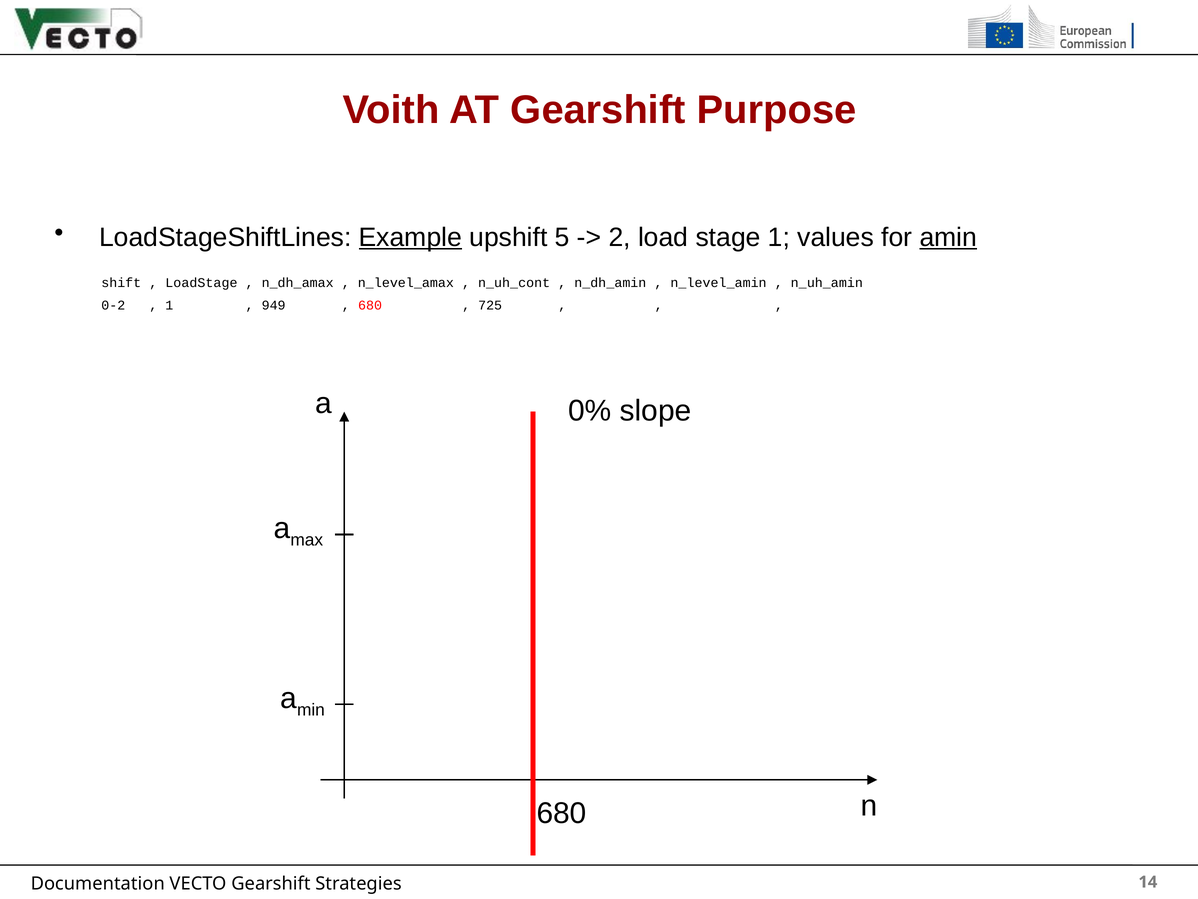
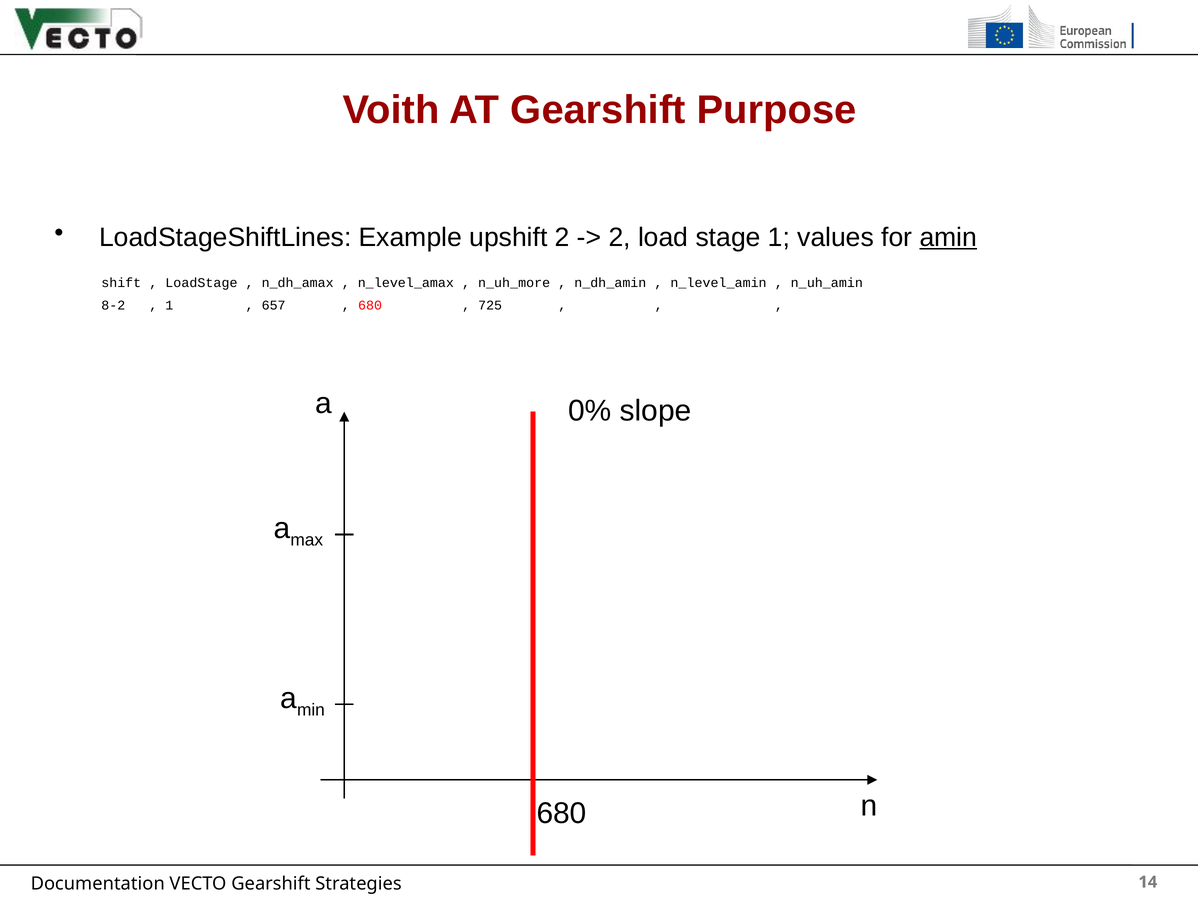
Example underline: present -> none (410, 237)
upshift 5: 5 -> 2 (562, 237)
n_uh_cont: n_uh_cont -> n_uh_more (514, 282)
0-2: 0-2 -> 8-2 (113, 305)
949: 949 -> 657 (274, 305)
